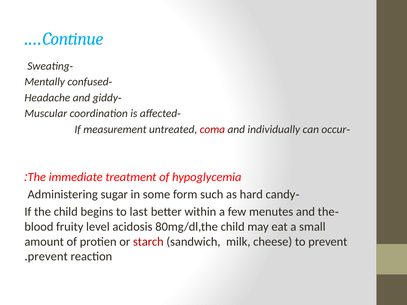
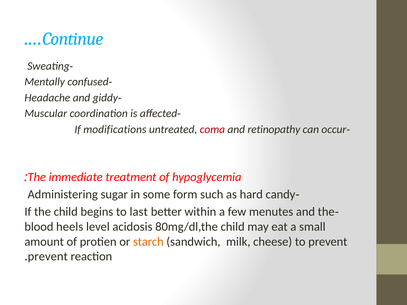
measurement: measurement -> modifications (115, 129)
individually: individually -> retinopathy (274, 129)
fruity: fruity -> heels (70, 227)
starch colour: red -> orange (148, 242)
